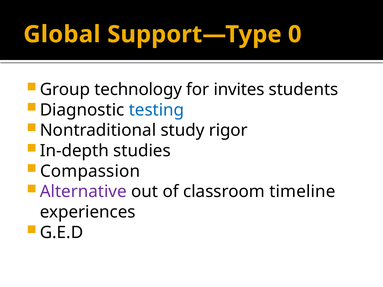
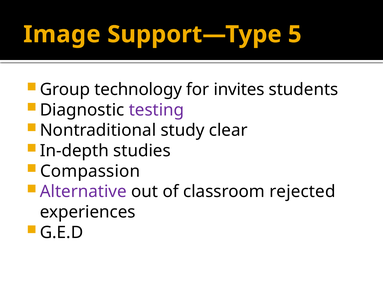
Global: Global -> Image (62, 34)
0: 0 -> 5 (295, 34)
testing colour: blue -> purple (157, 110)
rigor: rigor -> clear (228, 130)
timeline: timeline -> rejected (302, 192)
